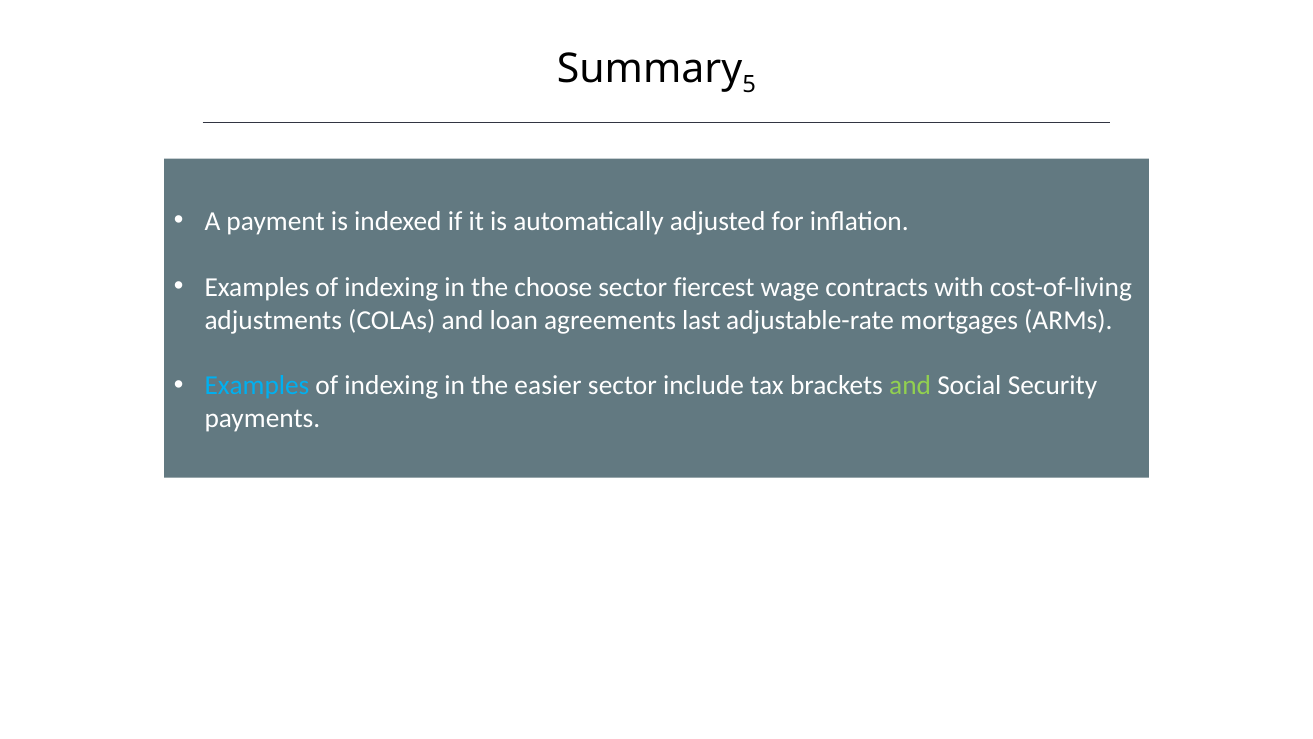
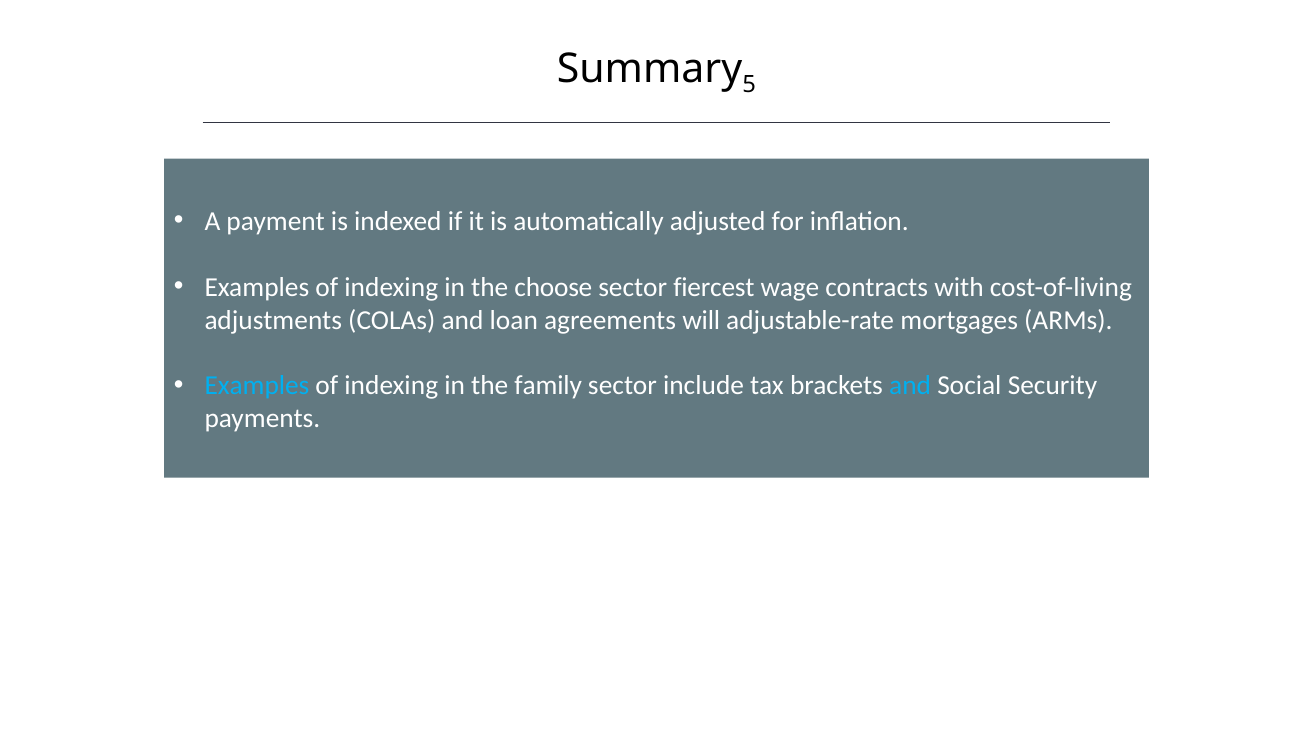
last: last -> will (701, 320)
easier: easier -> family (548, 386)
and colour: light green -> light blue (910, 386)
